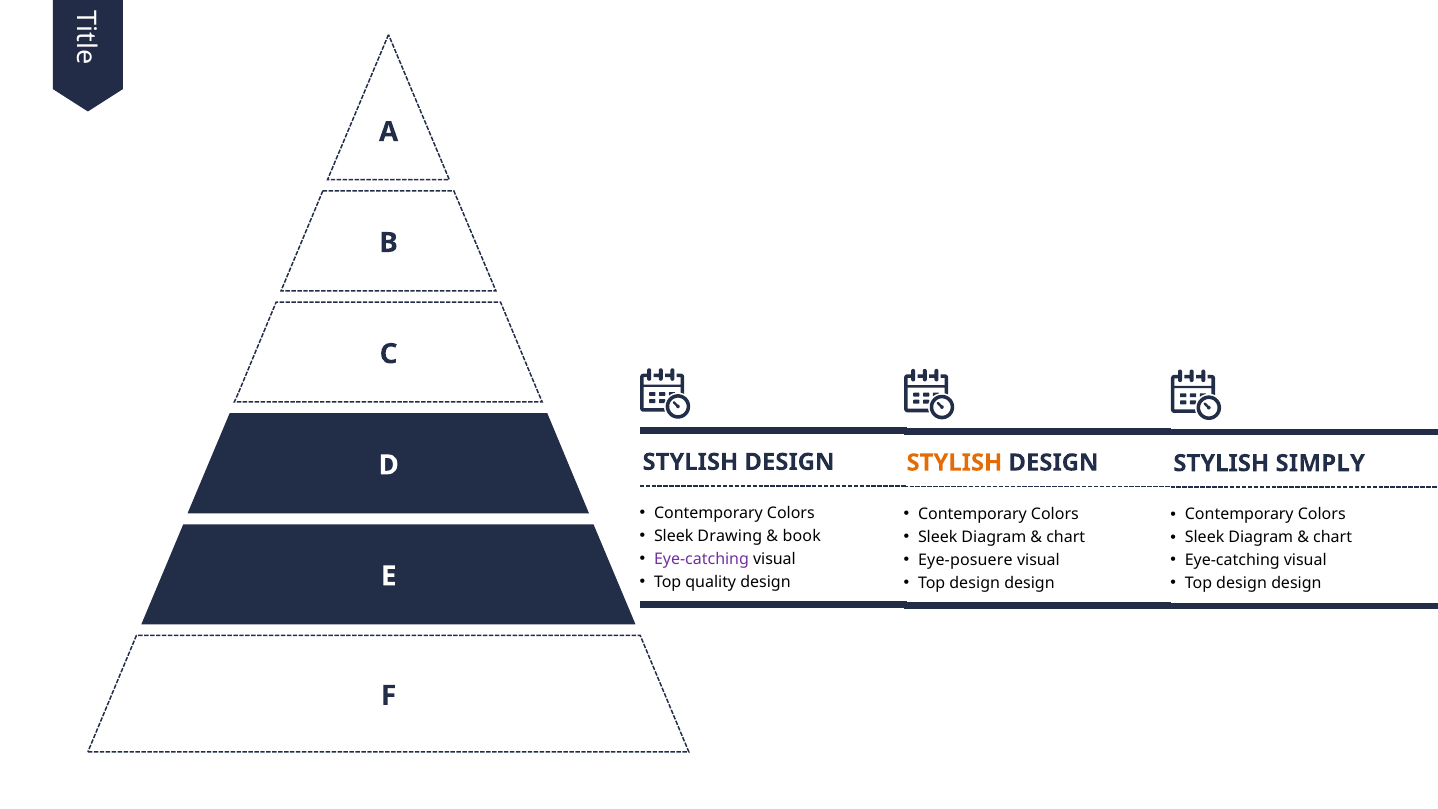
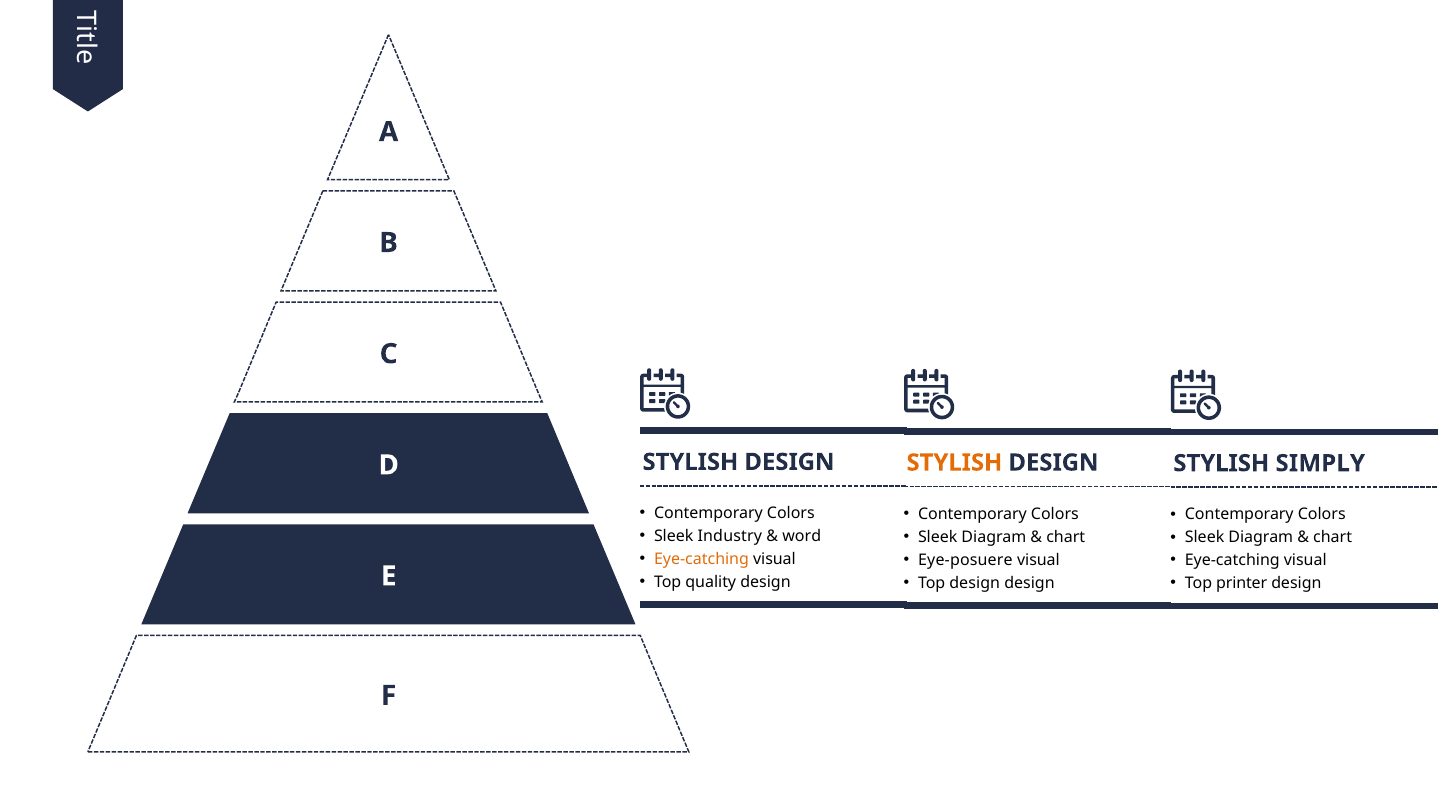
Drawing: Drawing -> Industry (730, 536)
book: book -> word (802, 536)
Eye-catching colour: purple -> orange (702, 559)
design: design -> printer (1242, 583)
